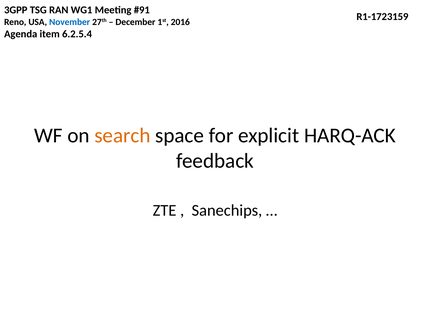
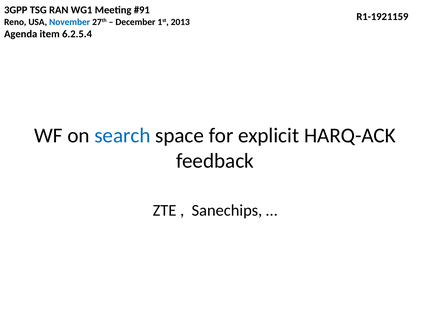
R1-1723159: R1-1723159 -> R1-1921159 (382, 17)
2016: 2016 -> 2013 (180, 22)
search colour: orange -> blue (122, 136)
